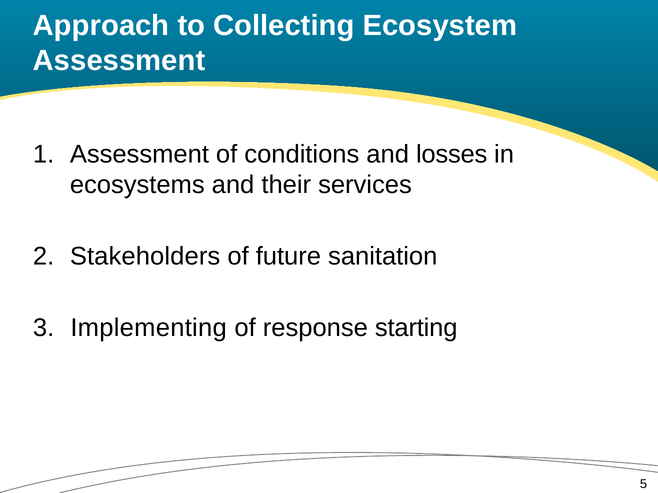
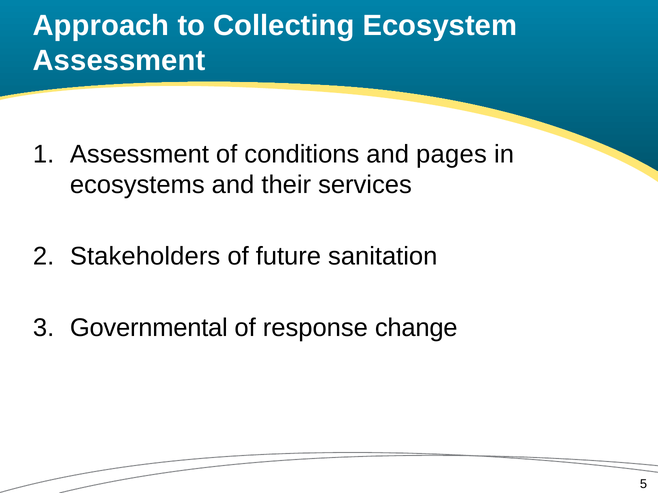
losses: losses -> pages (451, 154)
Implementing: Implementing -> Governmental (149, 328)
starting: starting -> change (416, 328)
